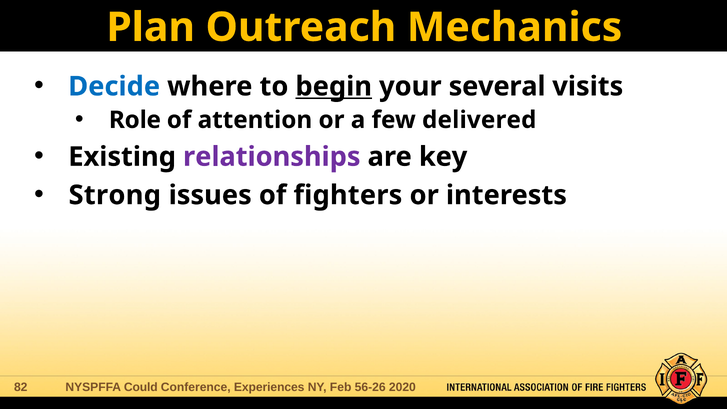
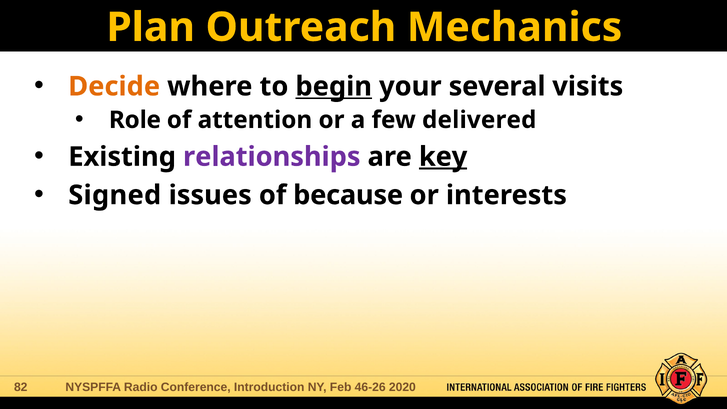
Decide colour: blue -> orange (114, 86)
key underline: none -> present (443, 157)
Strong: Strong -> Signed (115, 195)
fighters: fighters -> because (348, 195)
Could: Could -> Radio (141, 387)
Experiences: Experiences -> Introduction (269, 387)
56-26: 56-26 -> 46-26 (370, 387)
